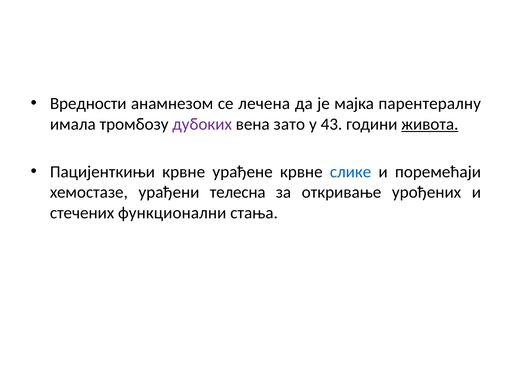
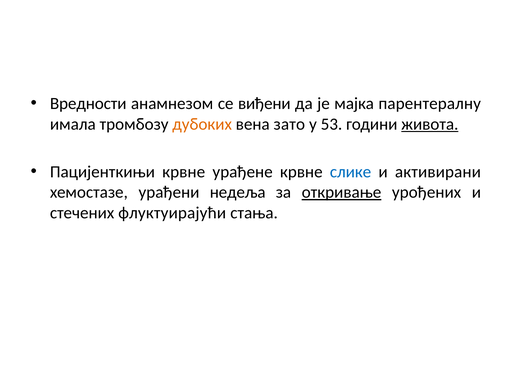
лечена: лечена -> виђени (264, 104)
дубоких colour: purple -> orange (202, 124)
43: 43 -> 53 (332, 124)
поремећаји: поремећаји -> активирани (438, 172)
телесна: телесна -> недеља (238, 192)
откривање underline: none -> present (342, 192)
функционални: функционални -> флуктуирајући (172, 213)
